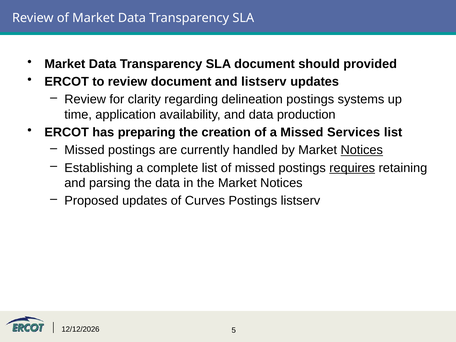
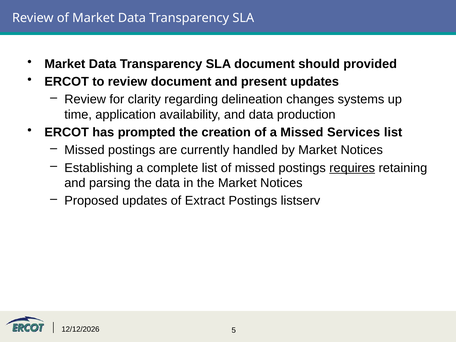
and listserv: listserv -> present (264, 82)
delineation postings: postings -> changes (310, 99)
preparing: preparing -> prompted (147, 132)
Notices underline: present -> none (362, 150)
Curves: Curves -> Extract (205, 201)
